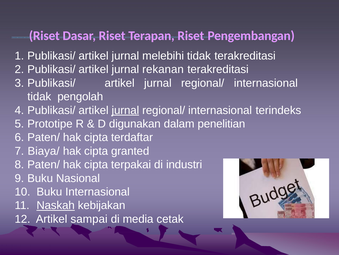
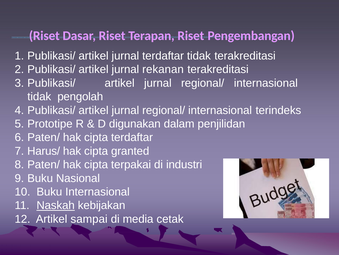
jurnal melebihi: melebihi -> terdaftar (163, 56)
jurnal underline: present -> none (125, 110)
penelitian: penelitian -> penjilidan (221, 124)
Biaya/: Biaya/ -> Harus/ (44, 151)
